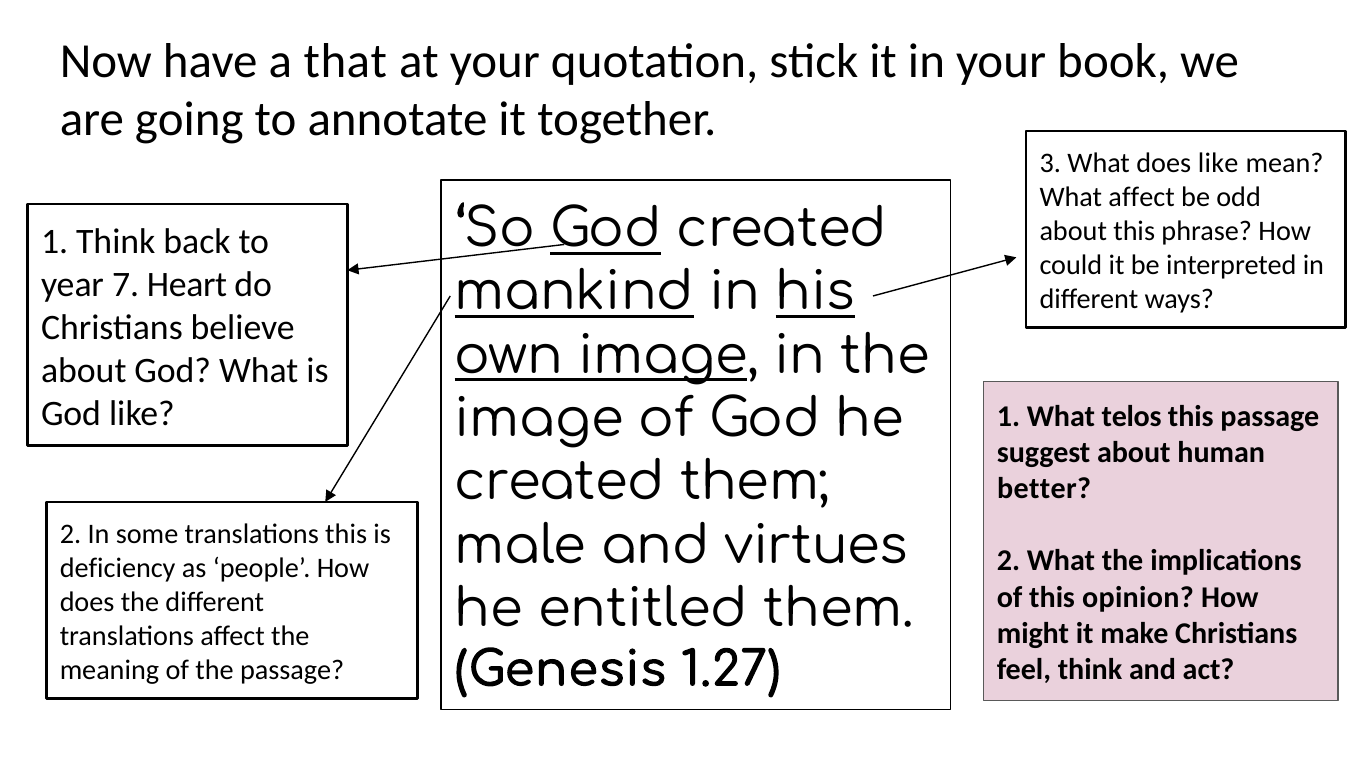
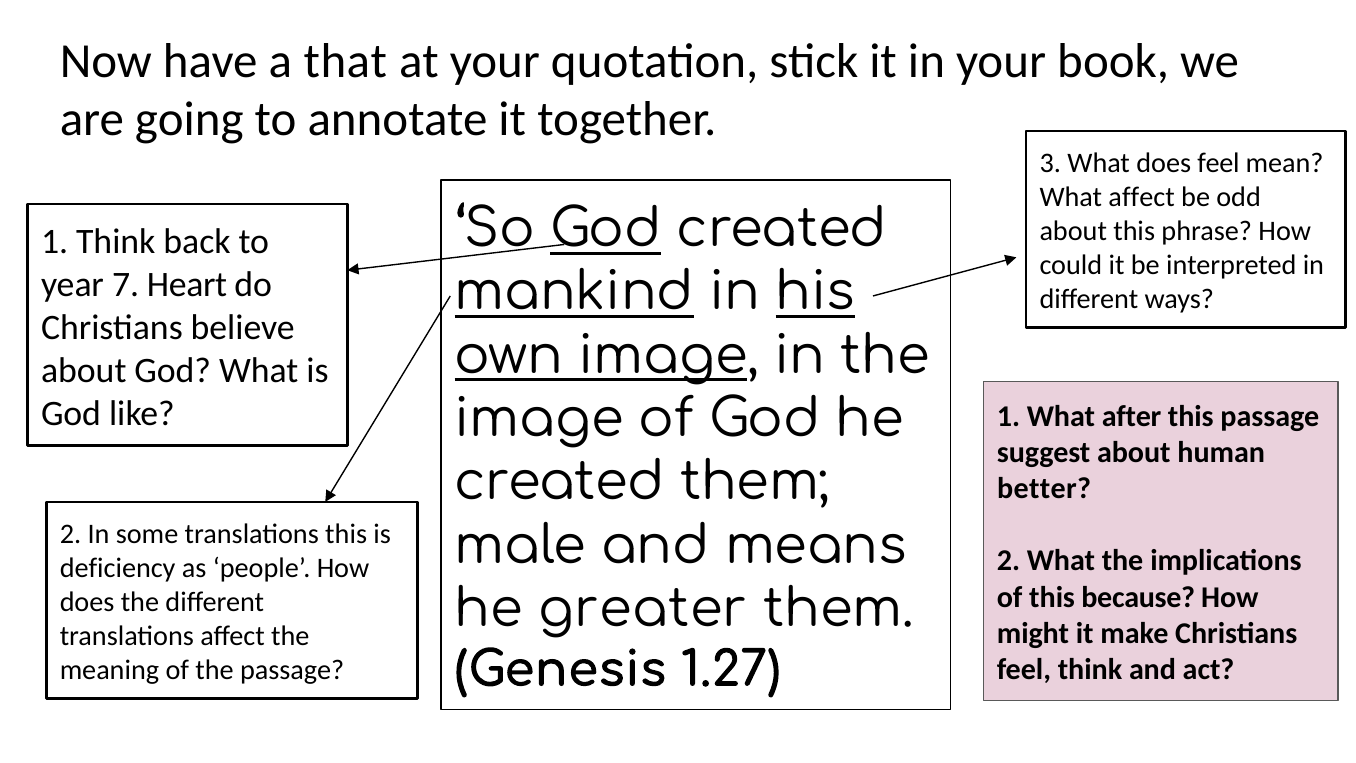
does like: like -> feel (1218, 163)
telos: telos -> after (1132, 416)
virtues: virtues -> means (816, 546)
opinion: opinion -> because (1138, 597)
entitled: entitled -> greater (643, 609)
